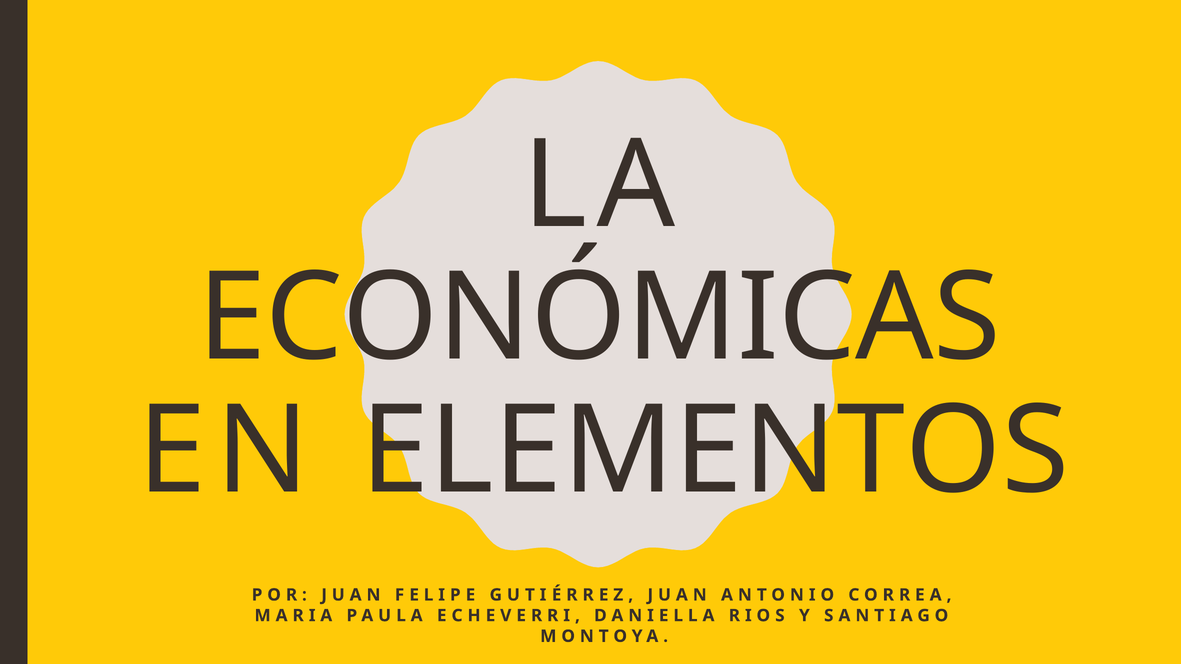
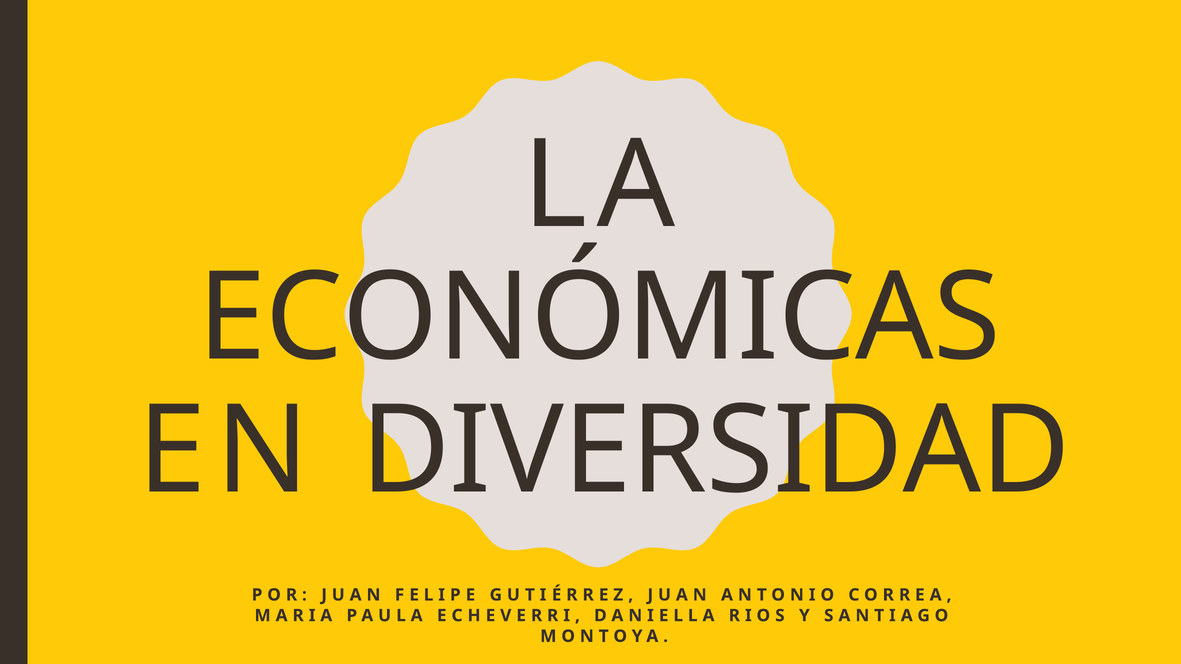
ELEMENTOS: ELEMENTOS -> DIVERSIDAD (716, 451)
